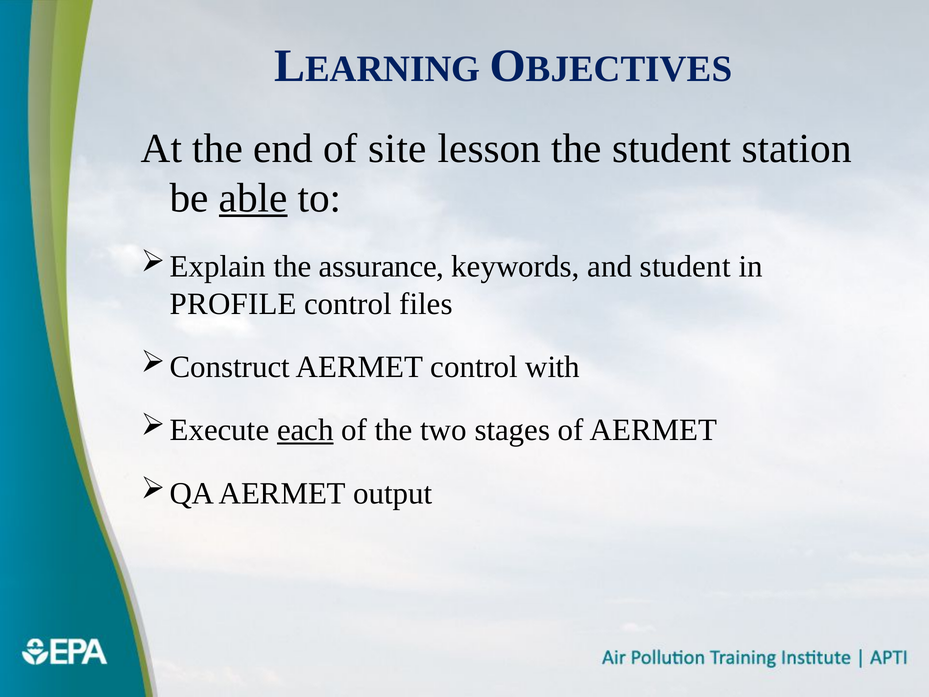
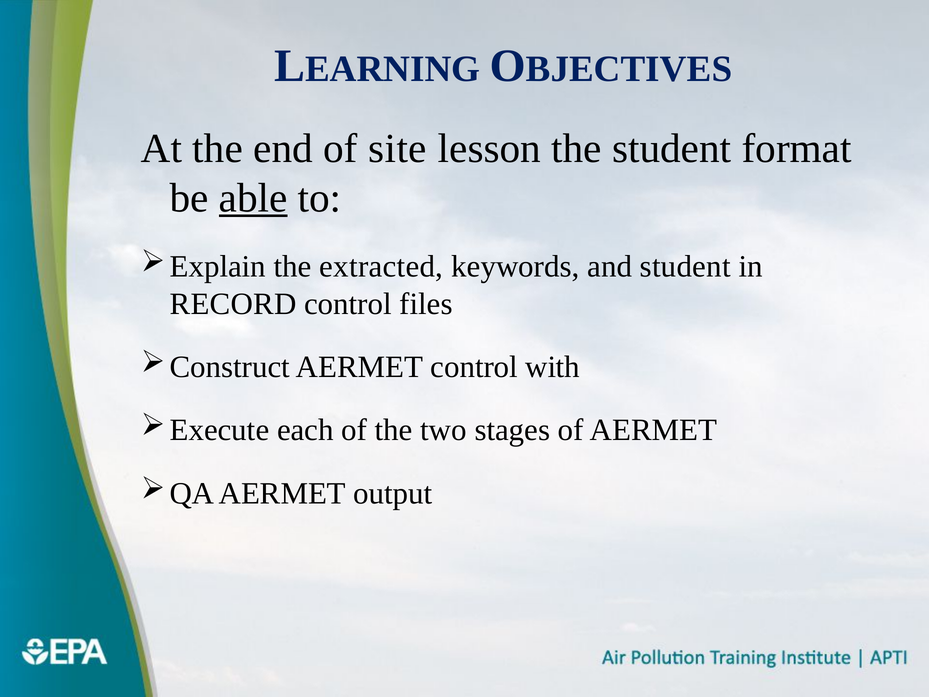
station: station -> format (797, 148)
assurance: assurance -> extracted (381, 267)
PROFILE: PROFILE -> RECORD (233, 304)
each underline: present -> none (305, 430)
